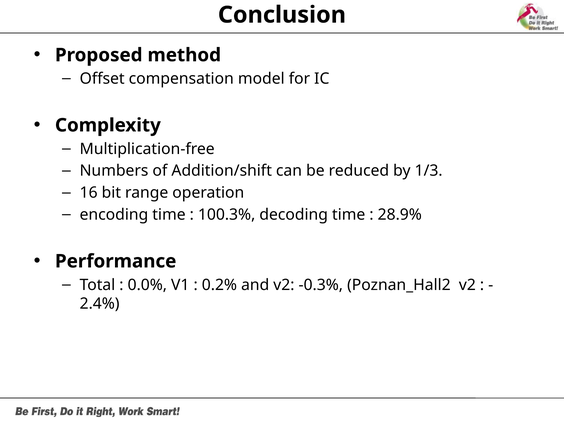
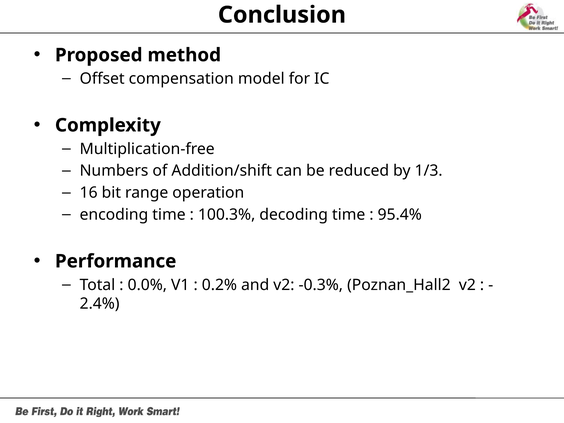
28.9%: 28.9% -> 95.4% (400, 215)
